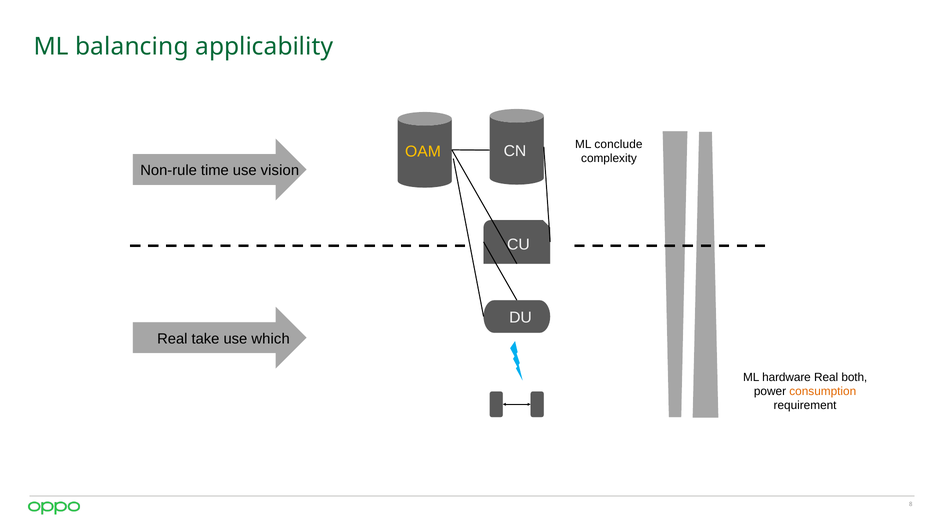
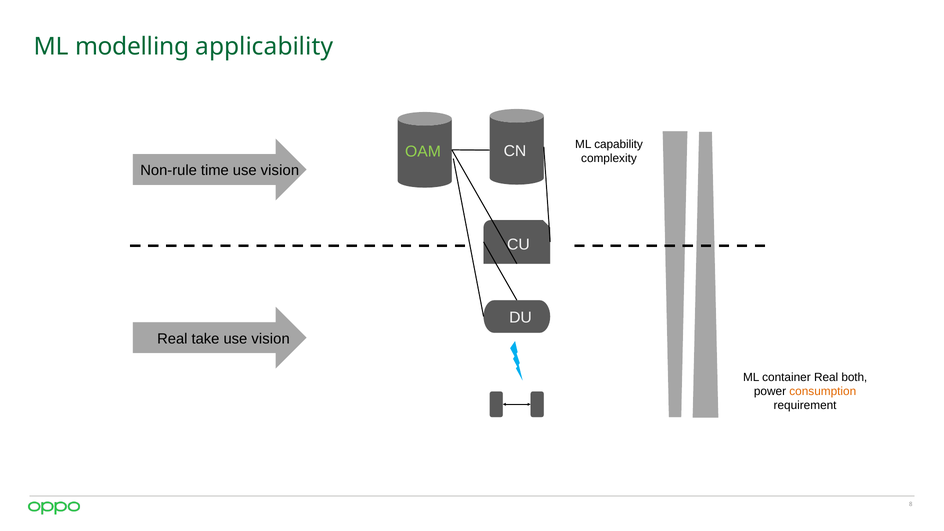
balancing: balancing -> modelling (132, 47)
conclude: conclude -> capability (619, 144)
OAM colour: yellow -> light green (423, 152)
which: which -> vision (271, 339)
hardware: hardware -> container (786, 377)
